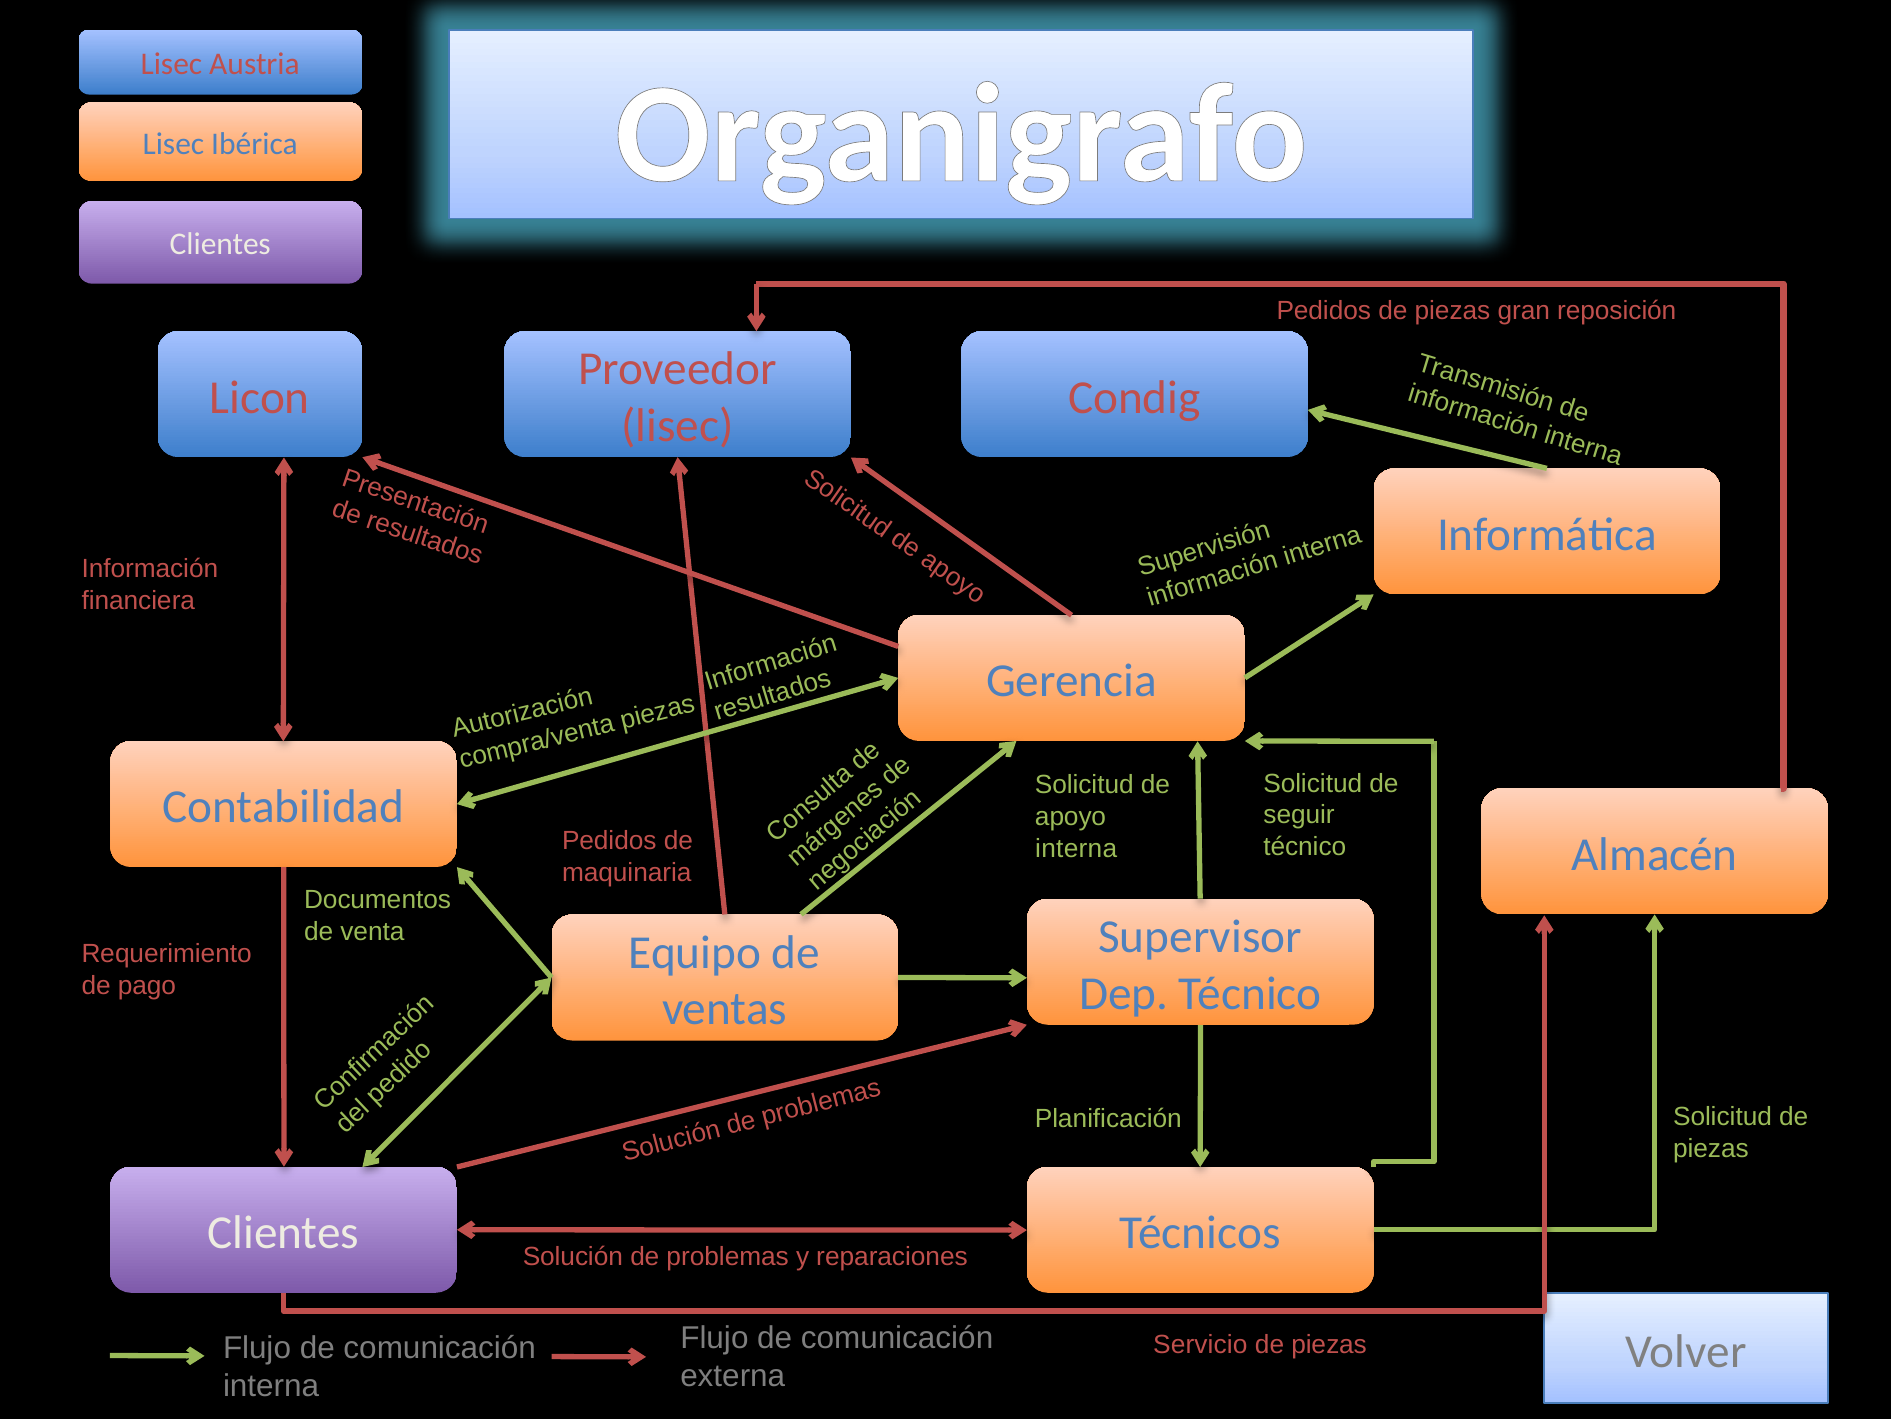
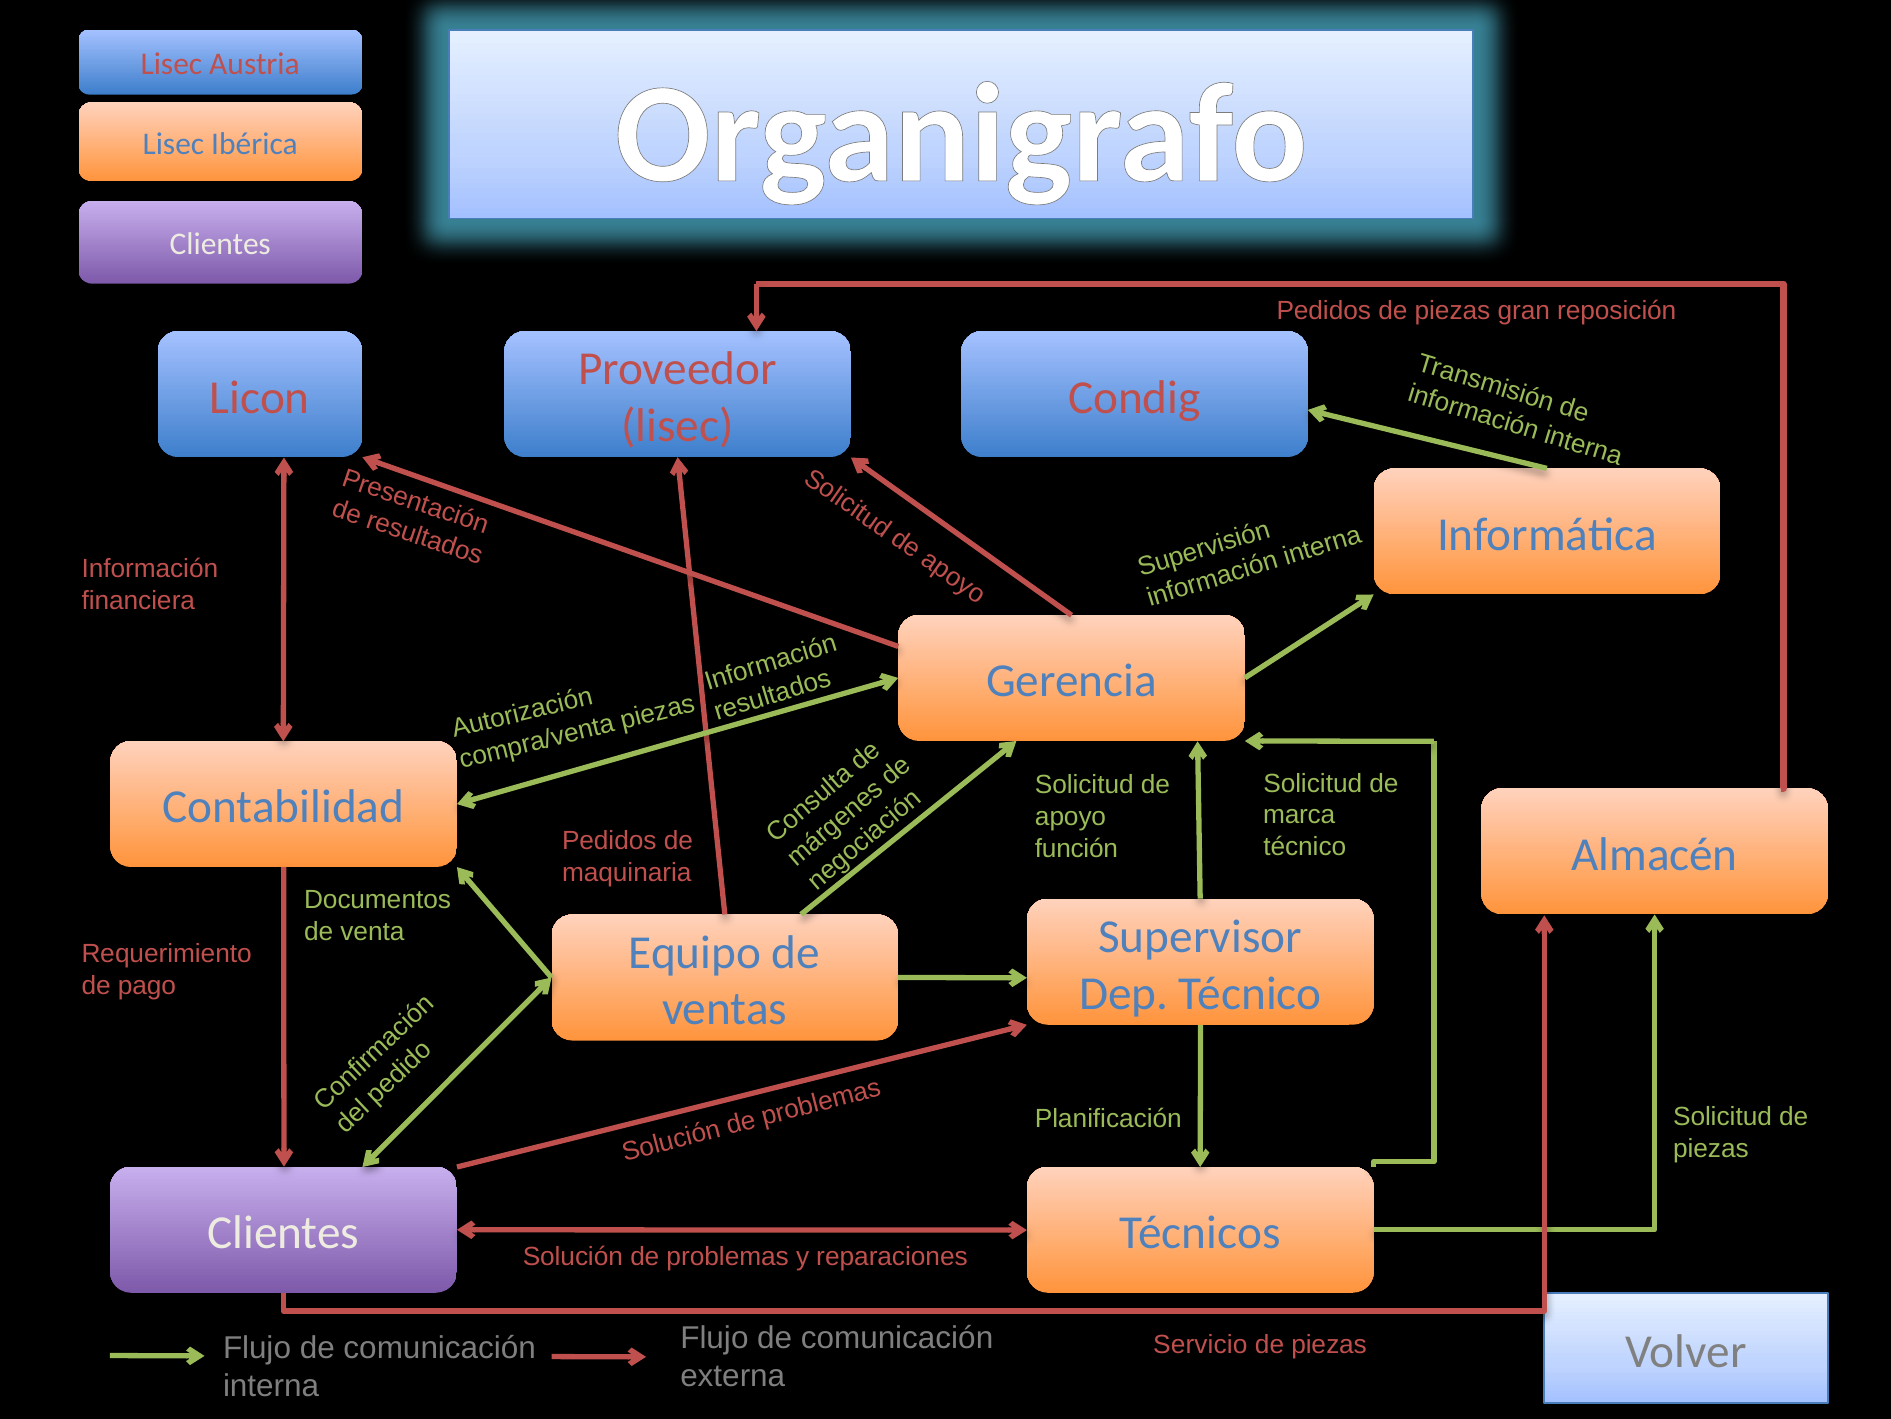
seguir: seguir -> marca (1299, 815)
interna: interna -> función (1076, 848)
